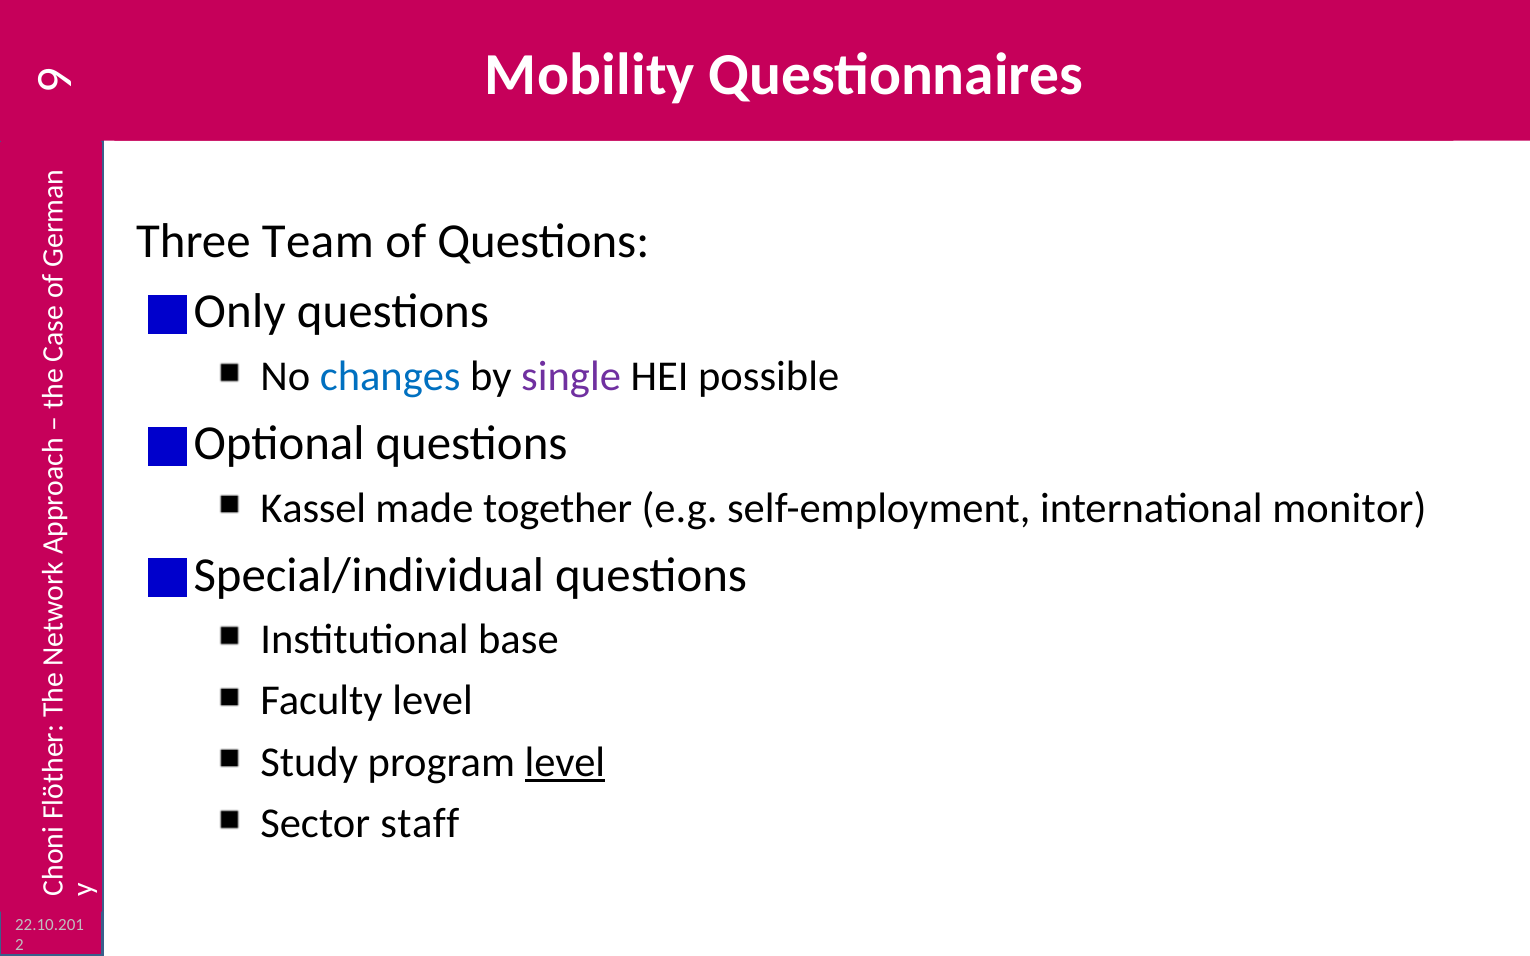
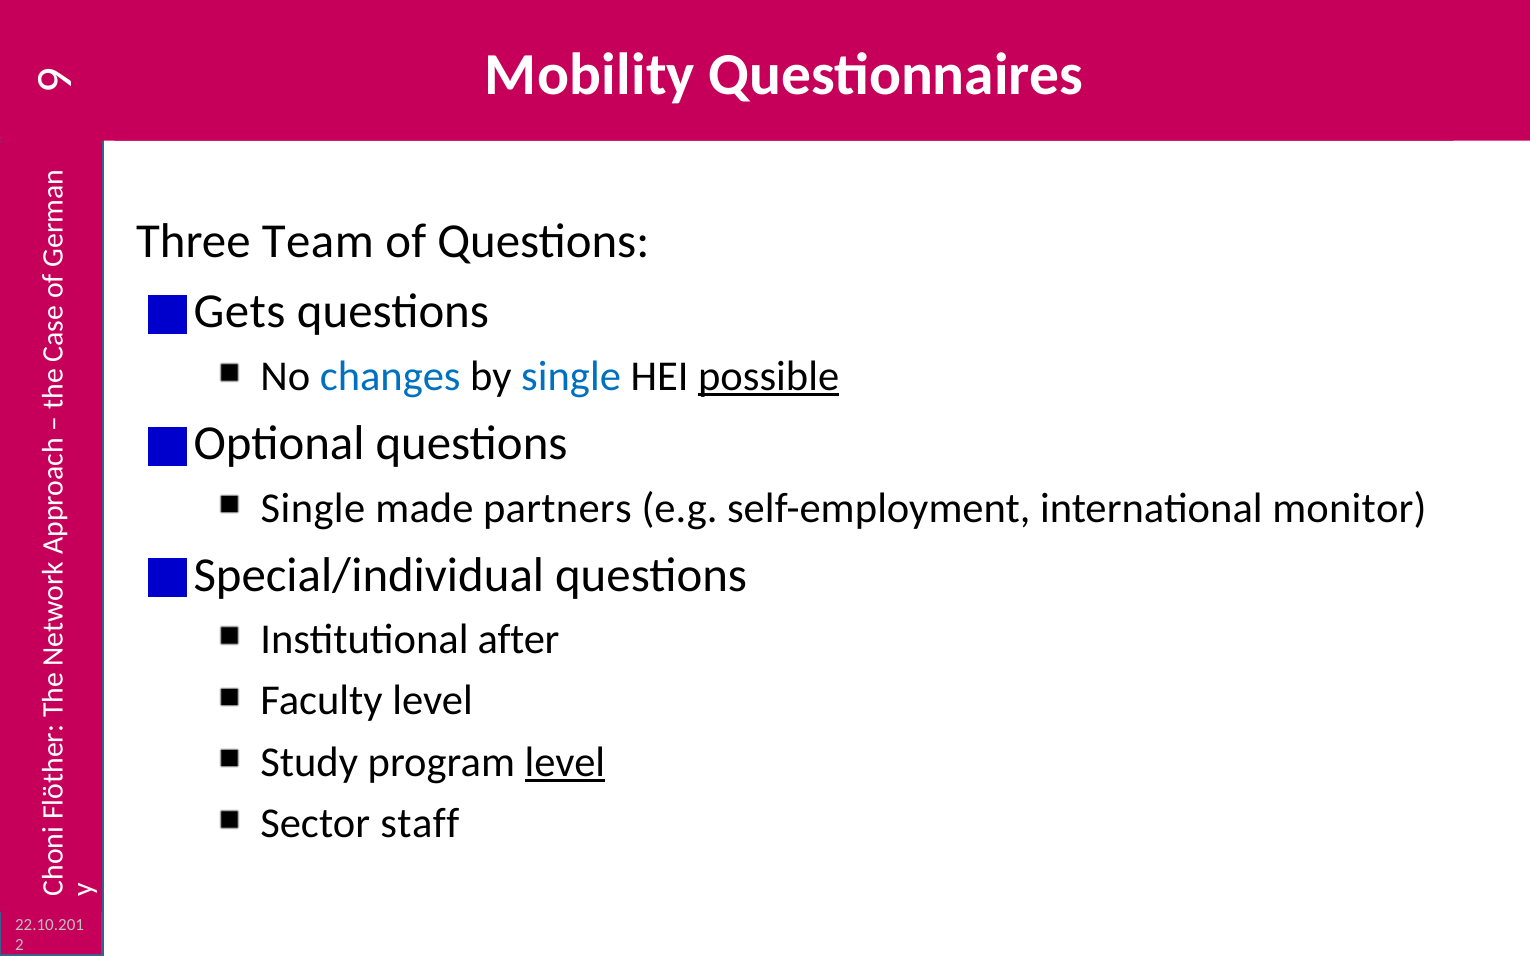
Only: Only -> Gets (240, 312)
single colour: purple -> blue (571, 376)
possible underline: none -> present (769, 376)
Kassel: Kassel -> Single (313, 508)
together: together -> partners (557, 508)
base: base -> after (519, 640)
